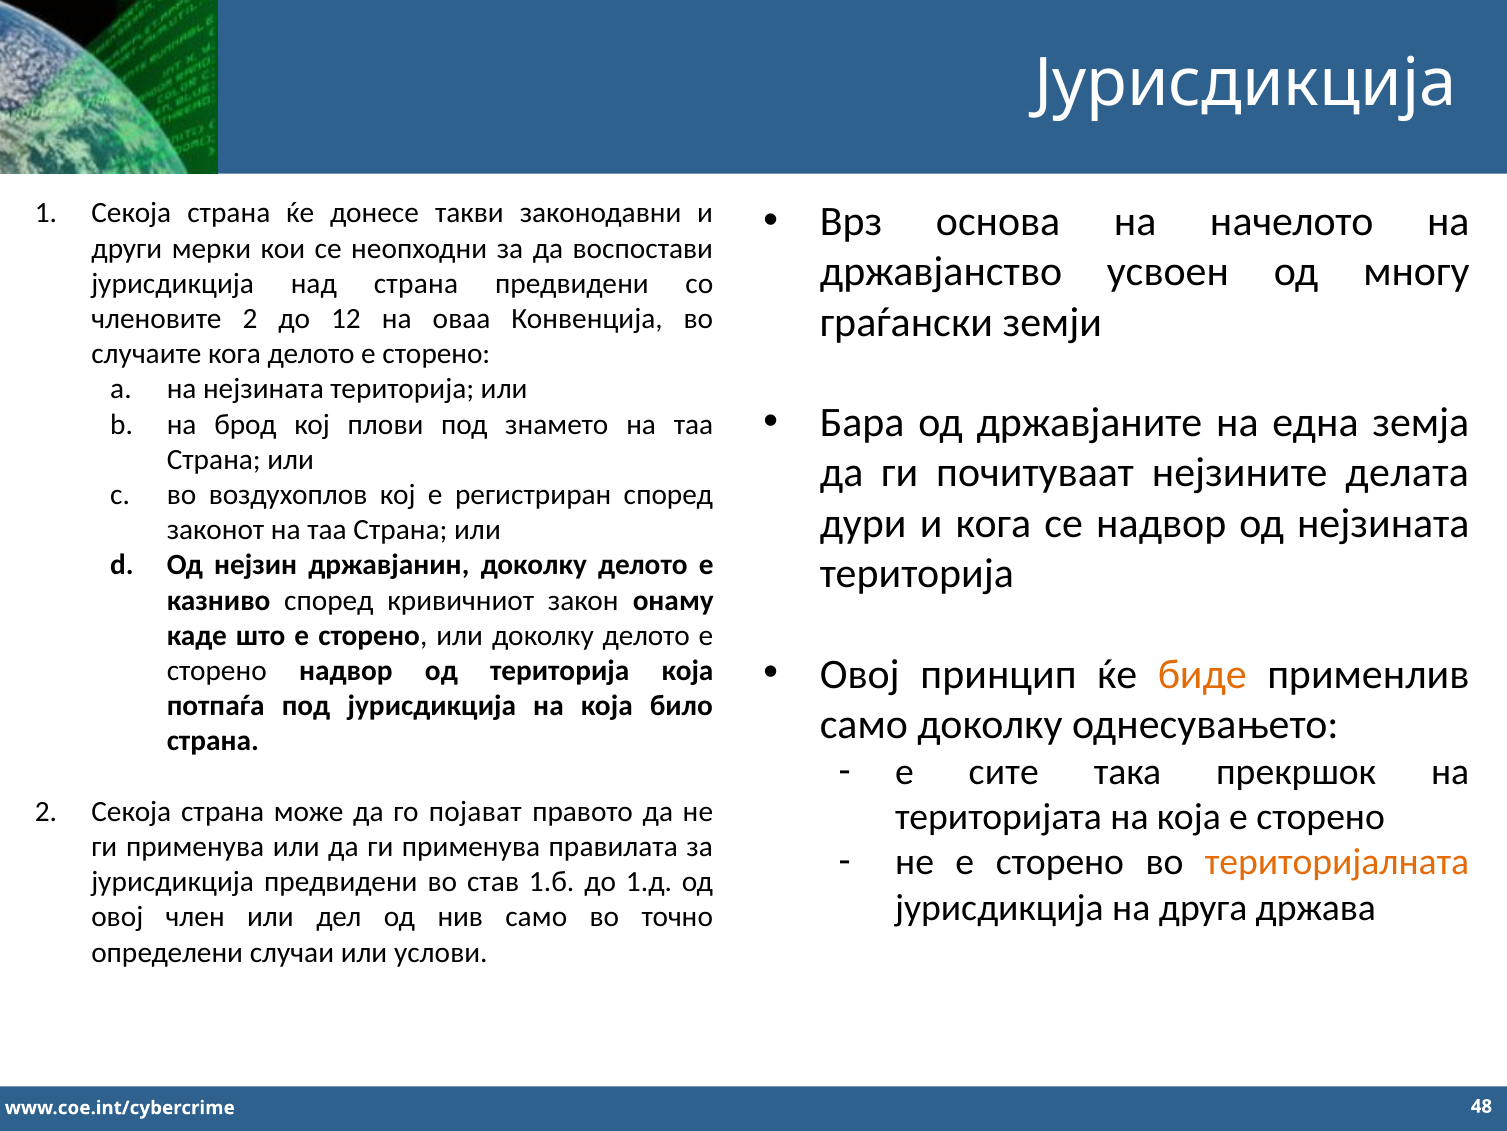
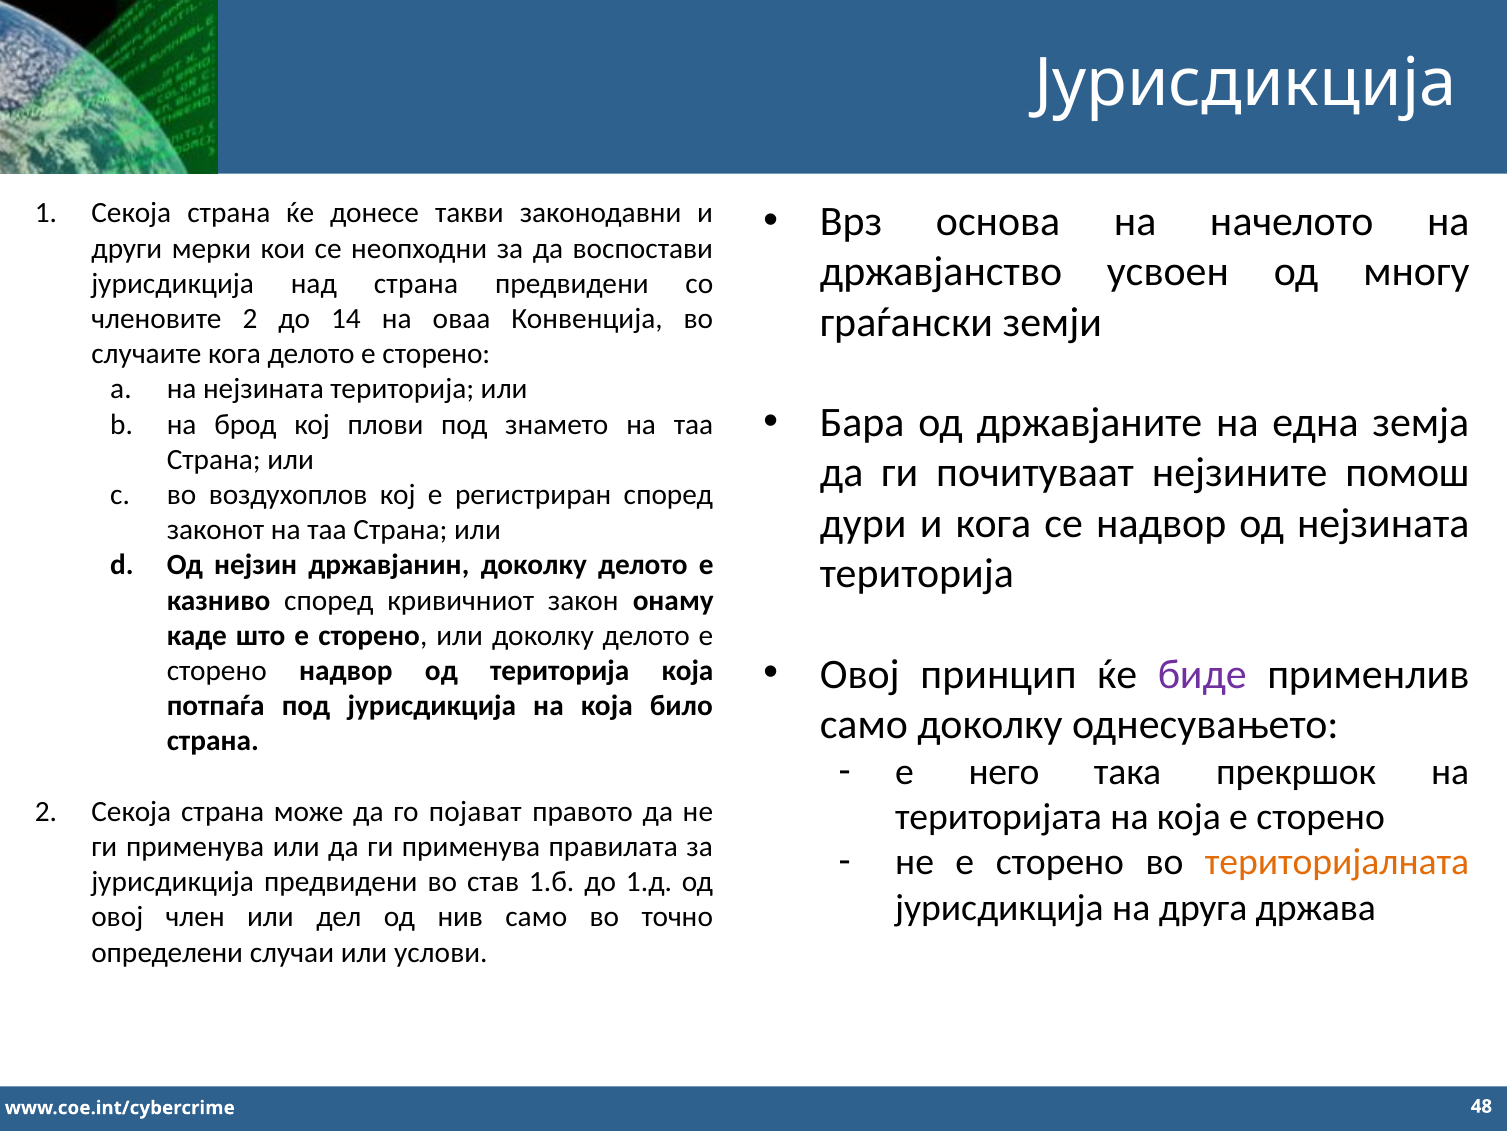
12: 12 -> 14 (346, 319)
делата: делата -> помош (1407, 473)
биде colour: orange -> purple (1202, 674)
сите: сите -> него (1004, 771)
